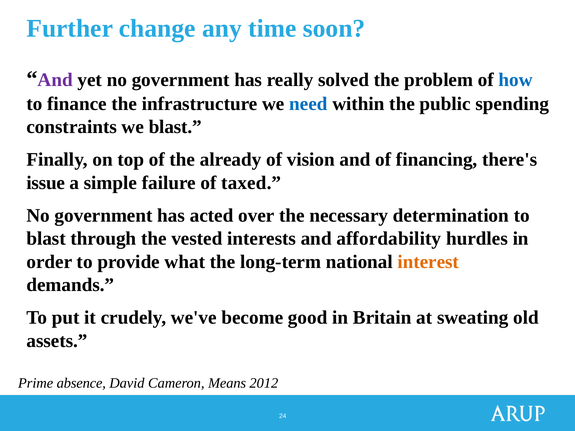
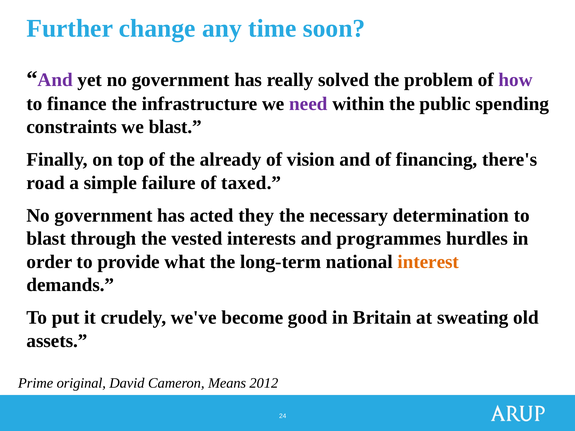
how colour: blue -> purple (516, 80)
need colour: blue -> purple (308, 104)
issue: issue -> road (46, 183)
over: over -> they (256, 216)
affordability: affordability -> programmes (389, 239)
absence: absence -> original (81, 383)
